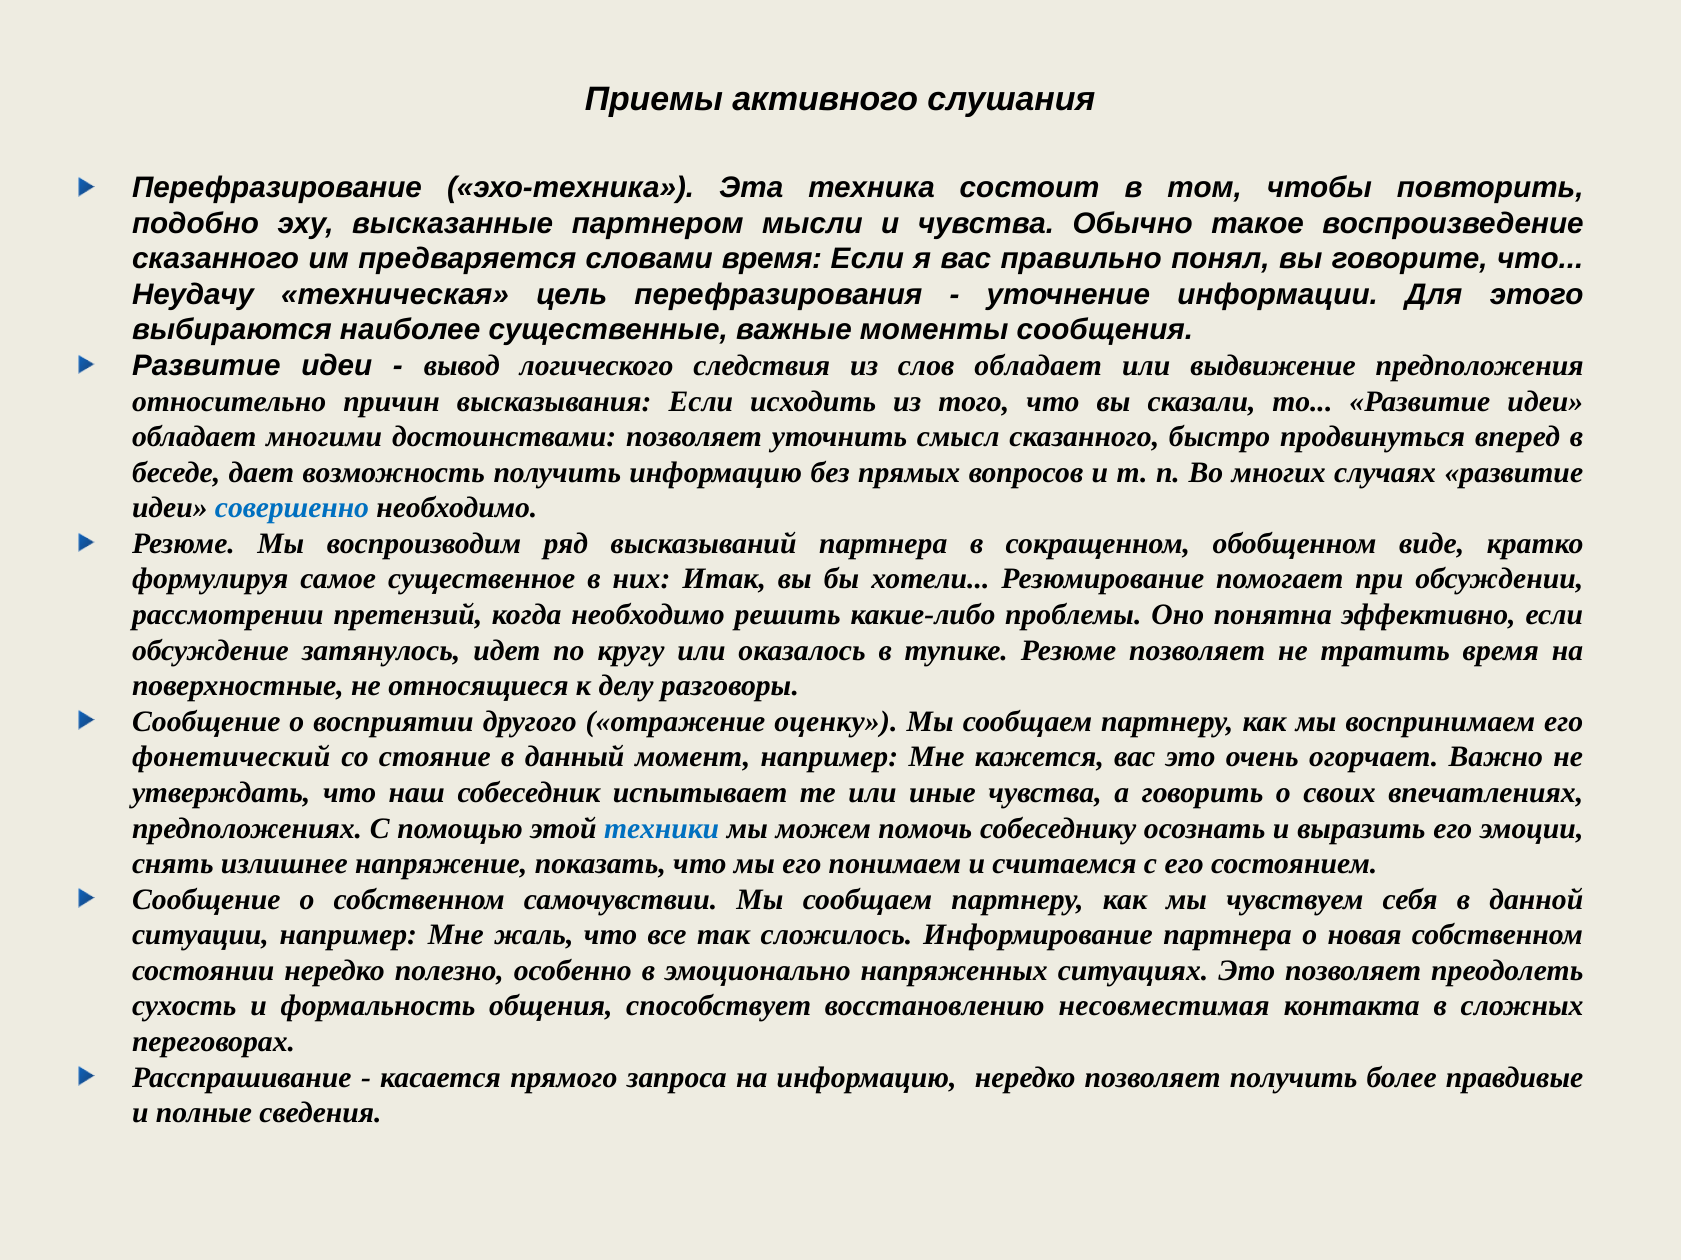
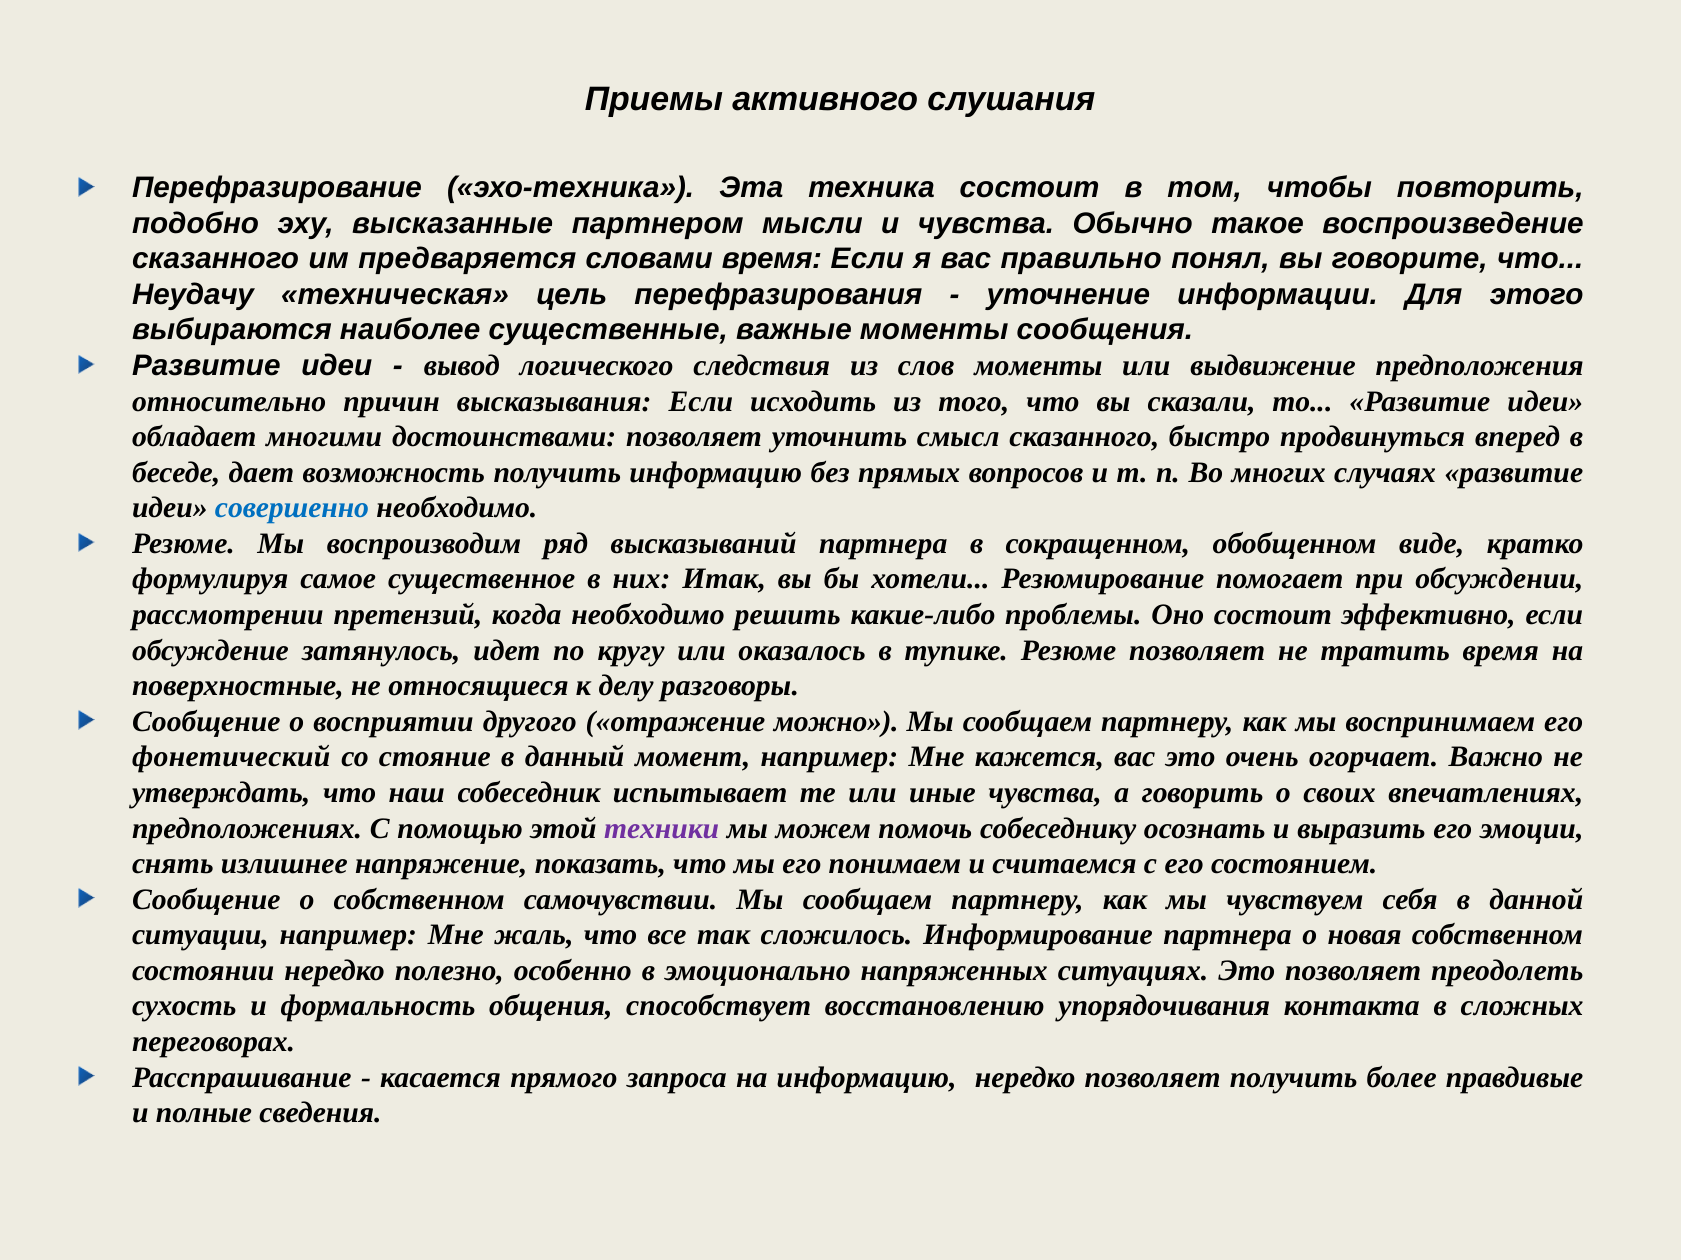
слов обладает: обладает -> моменты (1038, 366)
Оно понятна: понятна -> состоит (1273, 615)
оценку: оценку -> можно (836, 722)
техники colour: blue -> purple (662, 829)
несовместимая: несовместимая -> упорядочивания (1164, 1007)
